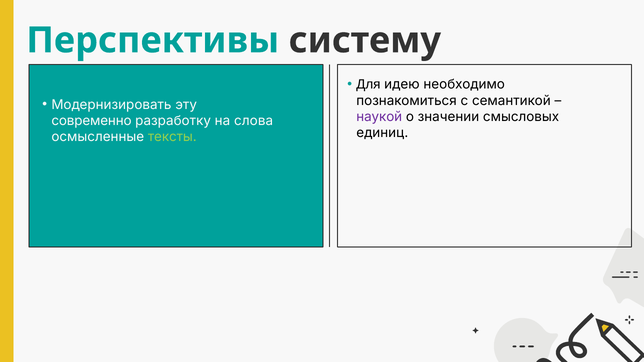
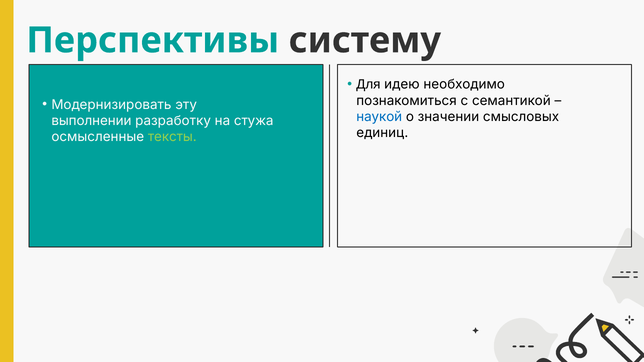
наукой colour: purple -> blue (379, 117)
современно: современно -> выполнении (91, 121)
слова: слова -> стужа (254, 121)
